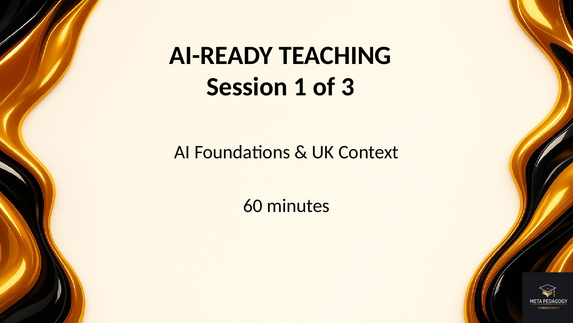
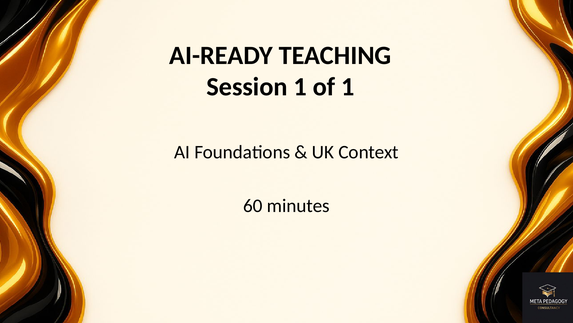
of 3: 3 -> 1 (348, 87)
